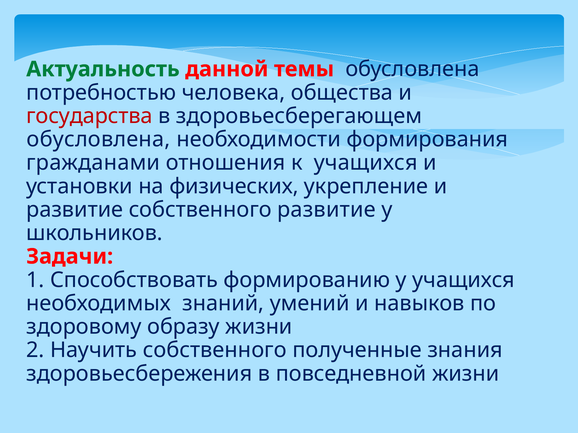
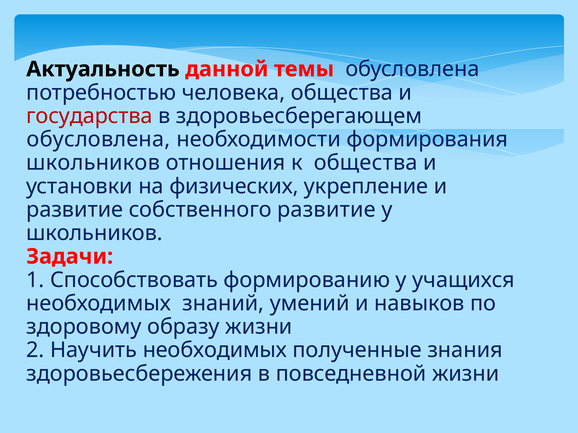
Актуальность colour: green -> black (103, 69)
гражданами: гражданами -> школьников (93, 163)
к учащихся: учащихся -> общества (366, 163)
Научить собственного: собственного -> необходимых (215, 351)
